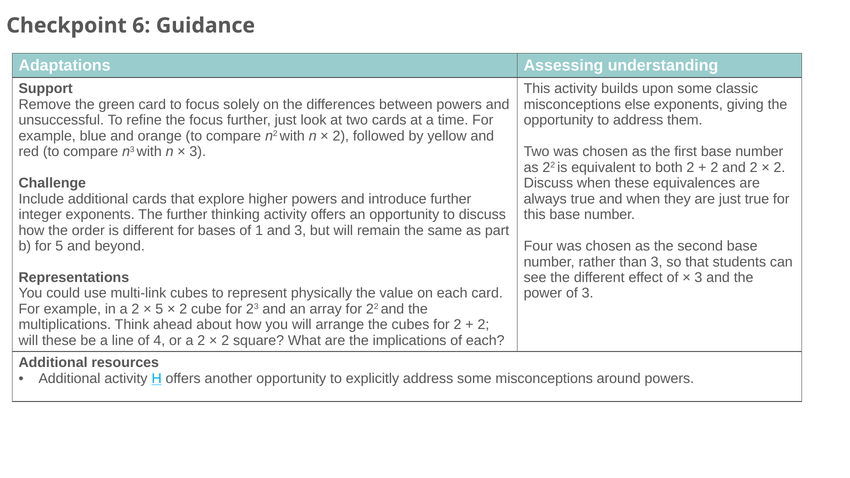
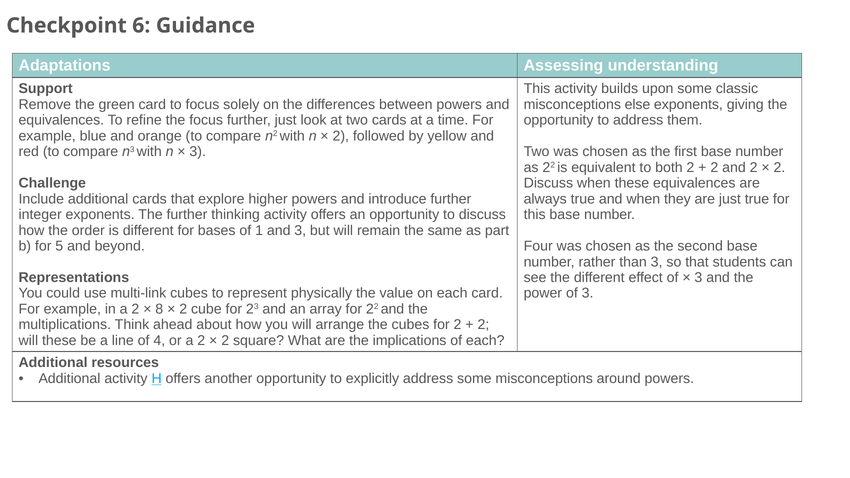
unsuccessful: unsuccessful -> equivalences (61, 120)
5: 5 -> 8 (159, 309)
